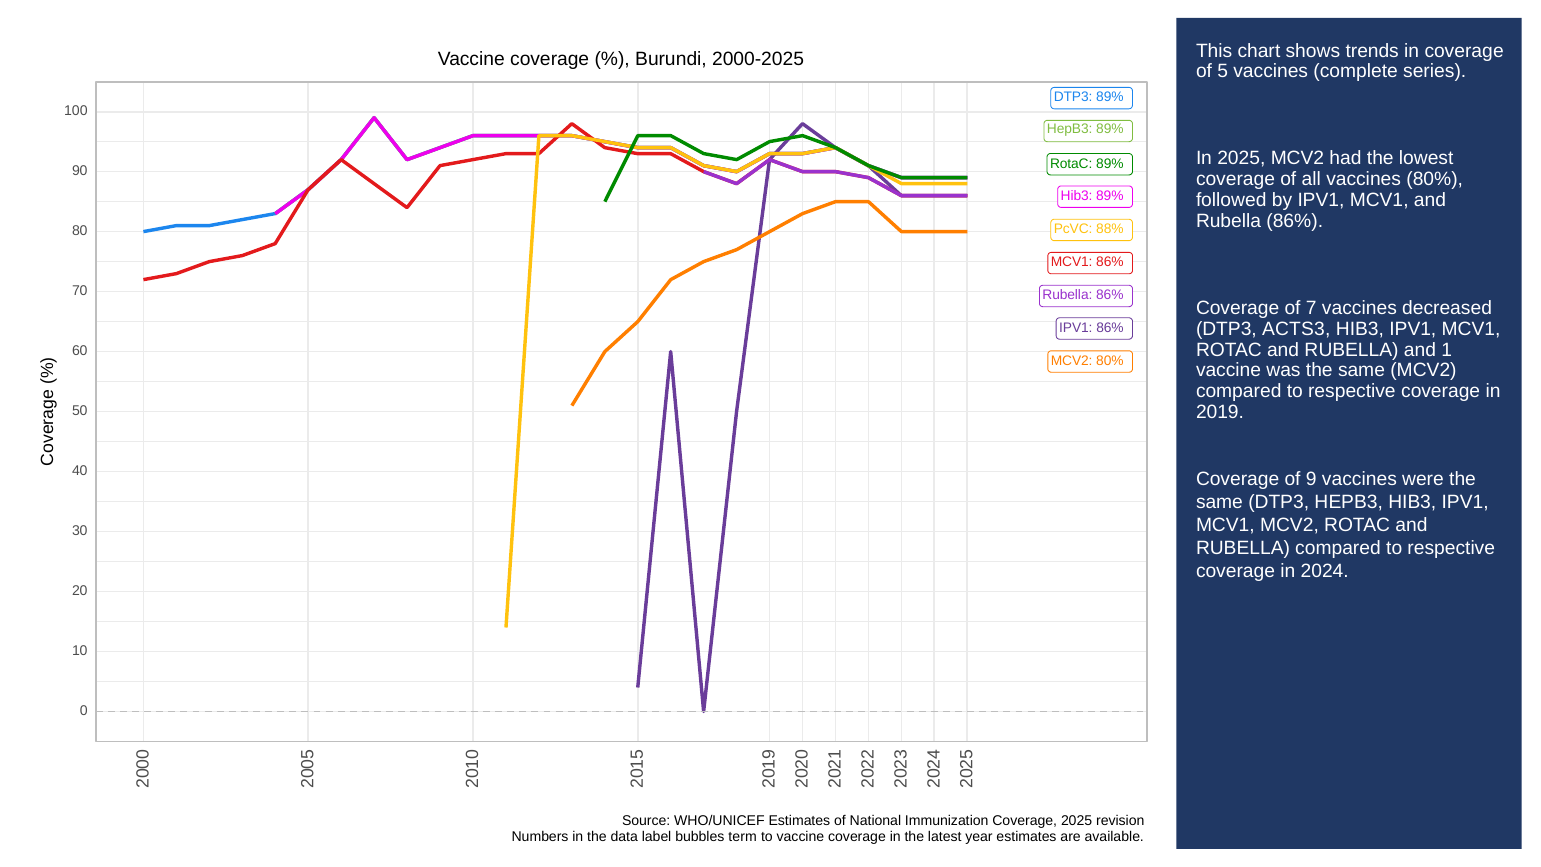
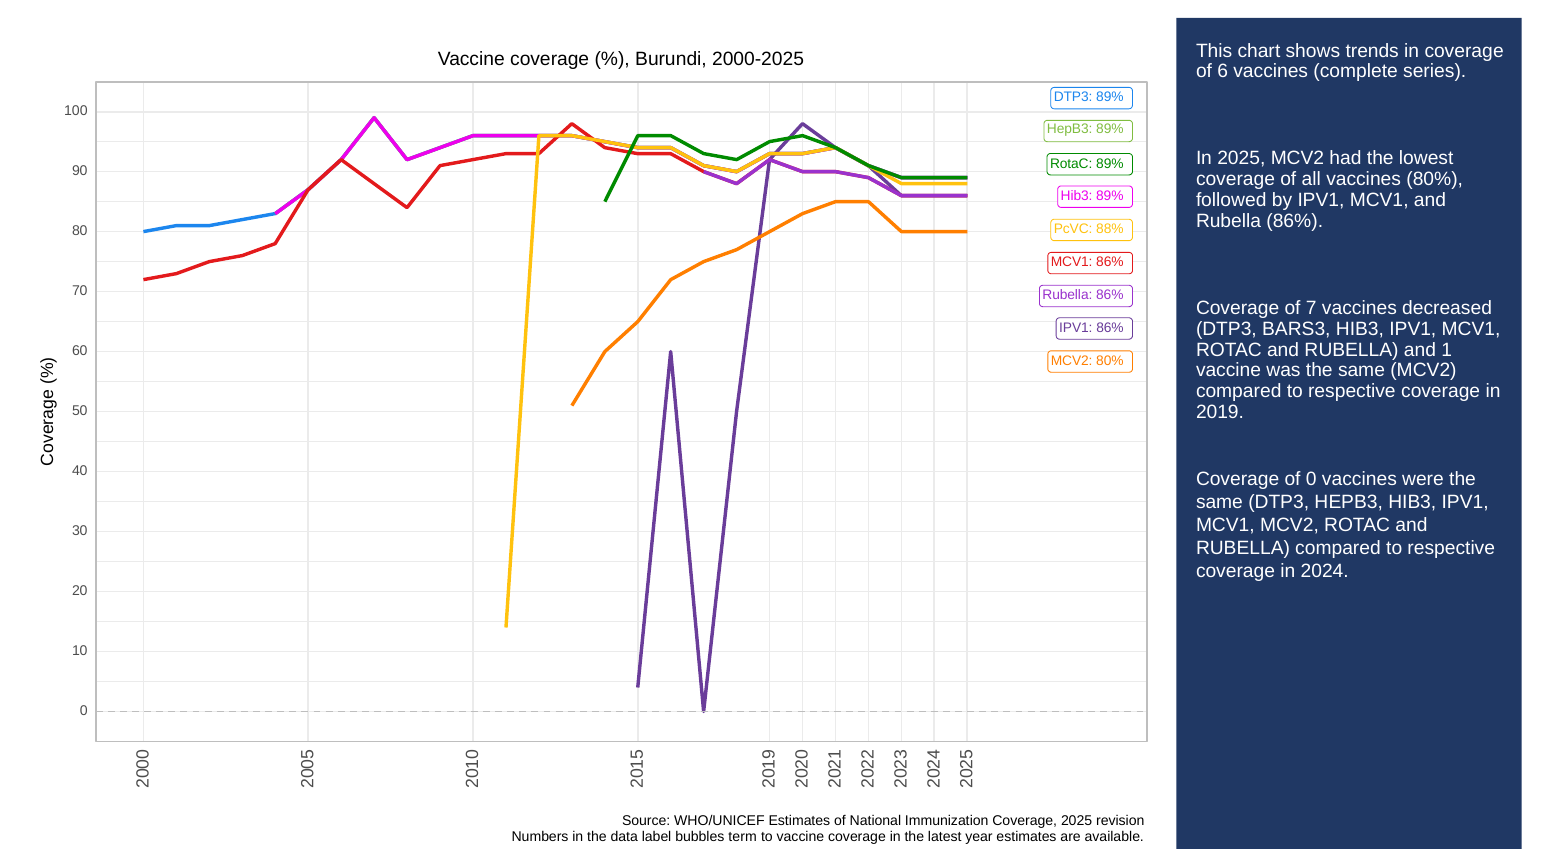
of 5: 5 -> 6 (1223, 71)
ACTS3: ACTS3 -> BARS3 (1296, 329)
of 9: 9 -> 0 (1311, 479)
